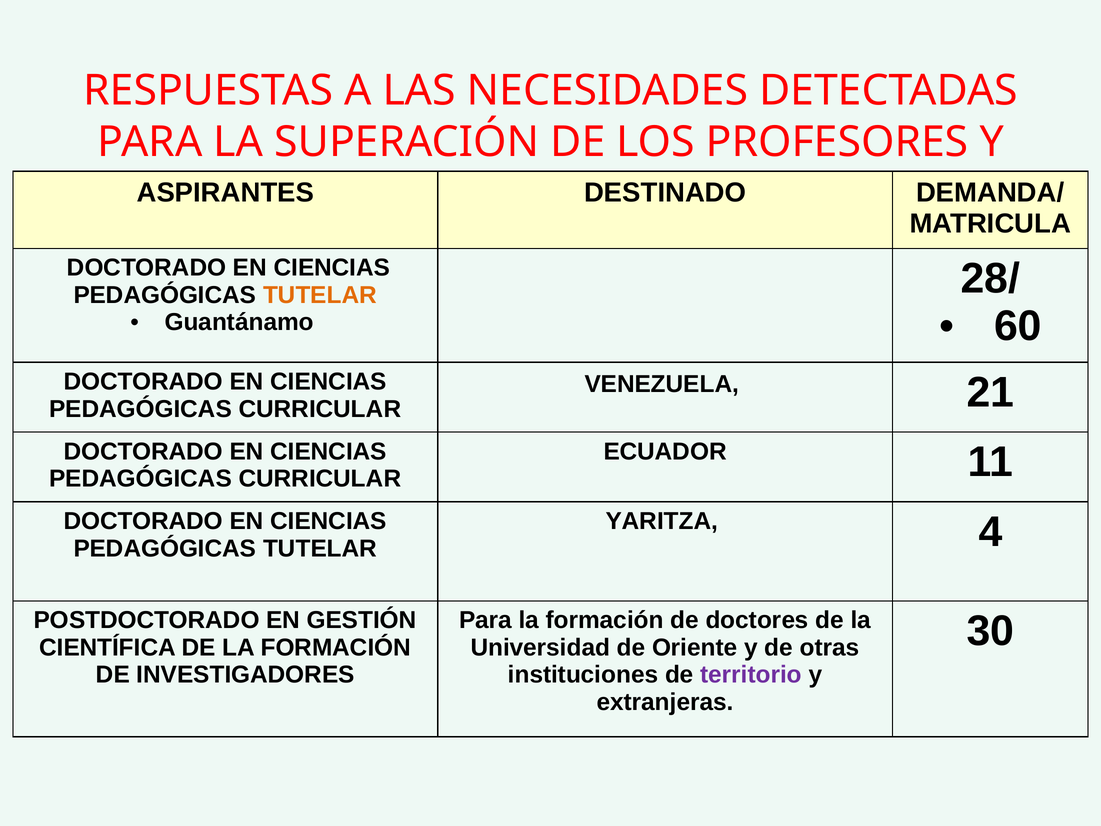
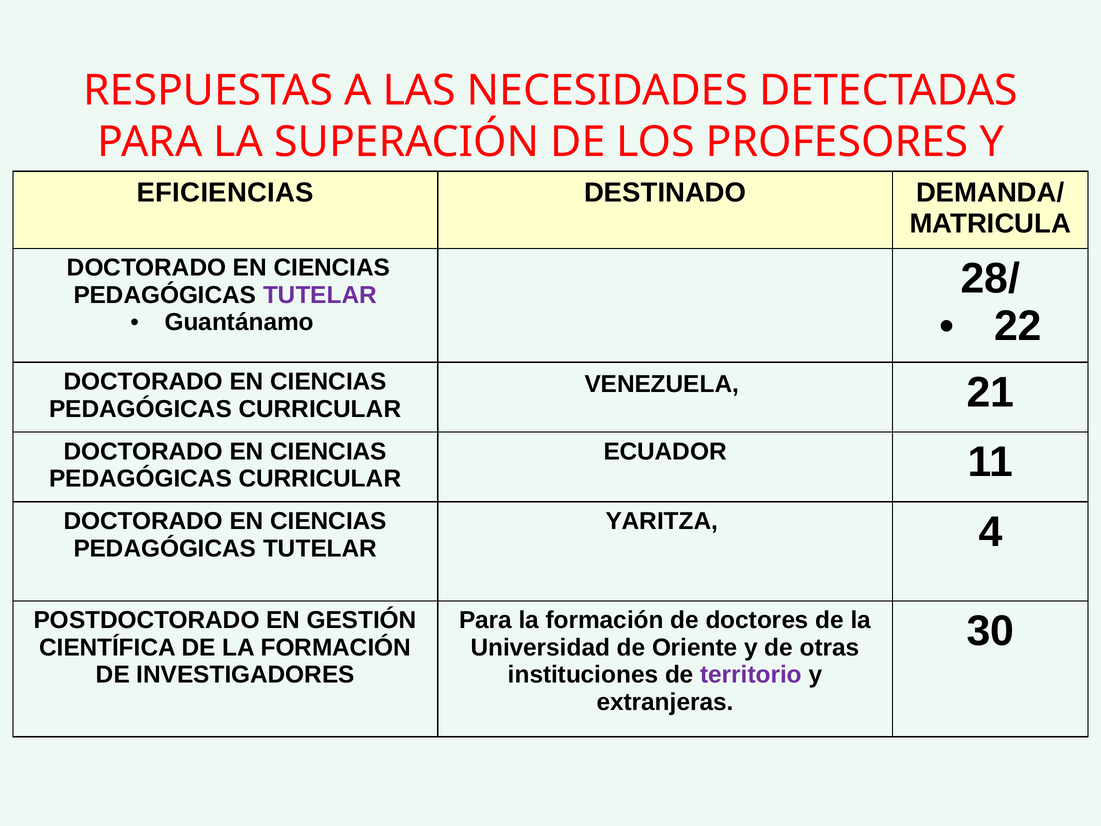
ASPIRANTES: ASPIRANTES -> EFICIENCIAS (225, 193)
TUTELAR colour: orange -> purple (320, 295)
60: 60 -> 22 (1018, 326)
